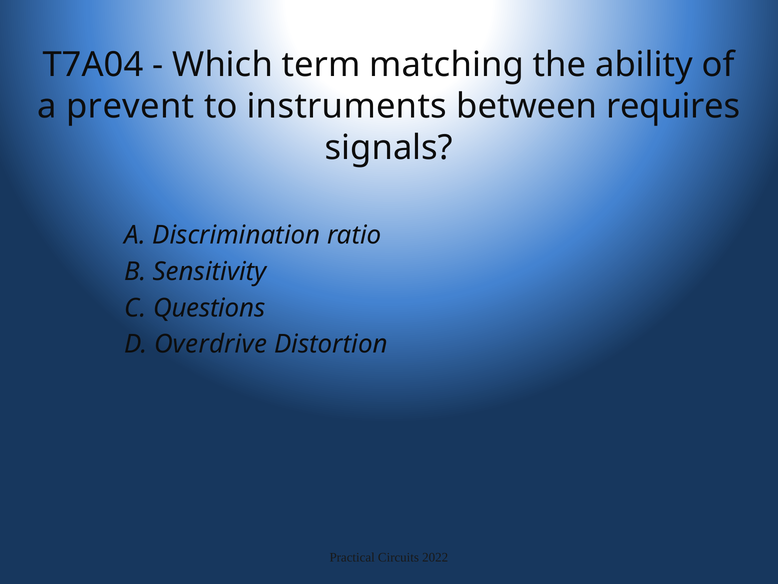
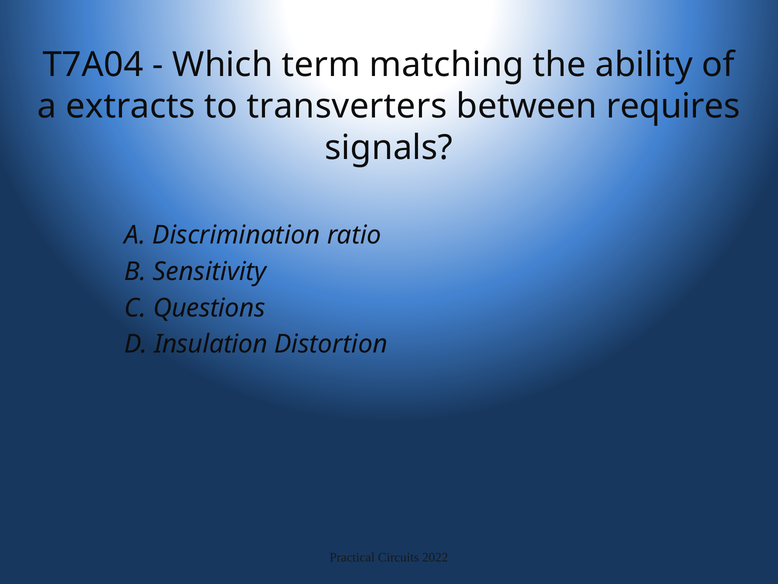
prevent: prevent -> extracts (131, 106)
instruments: instruments -> transverters (347, 106)
Overdrive: Overdrive -> Insulation (211, 344)
